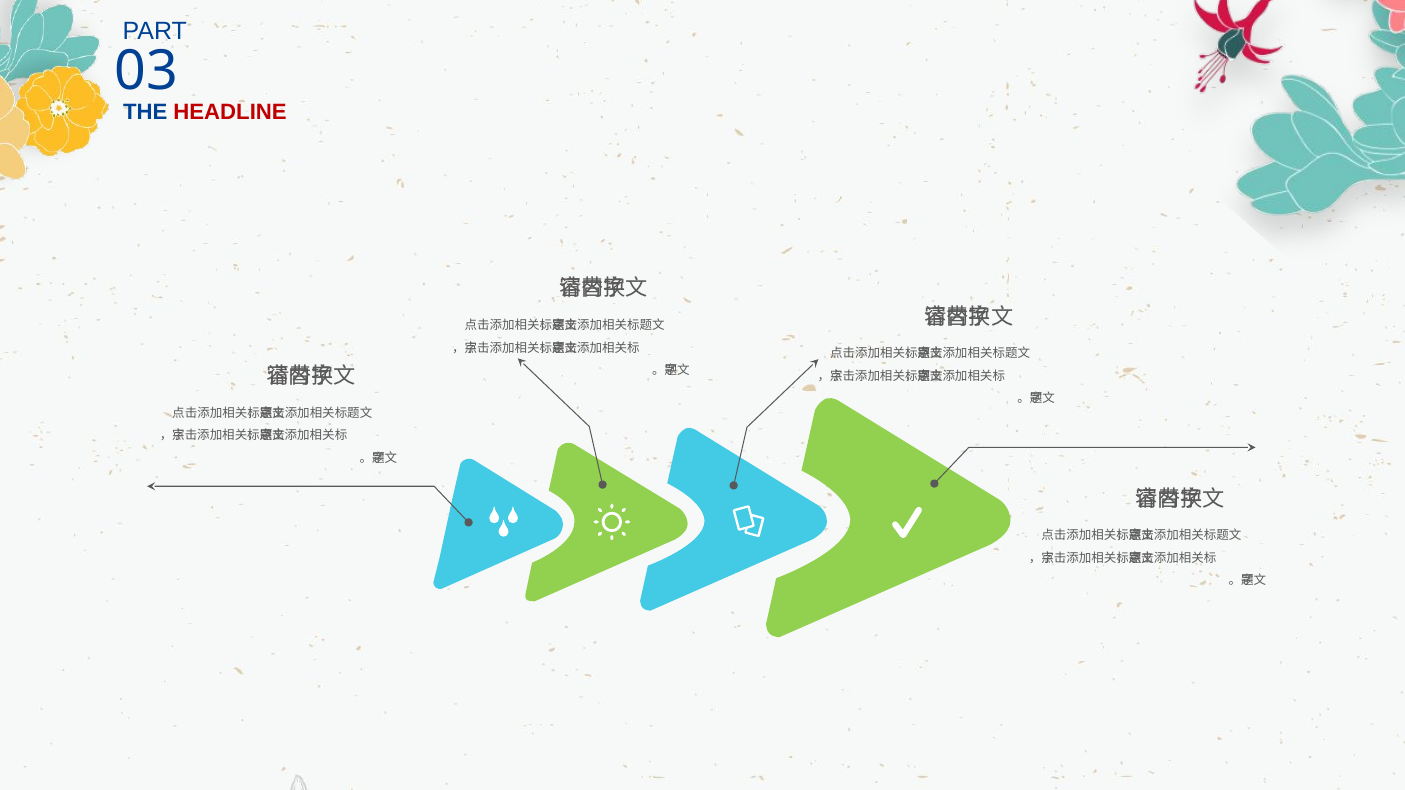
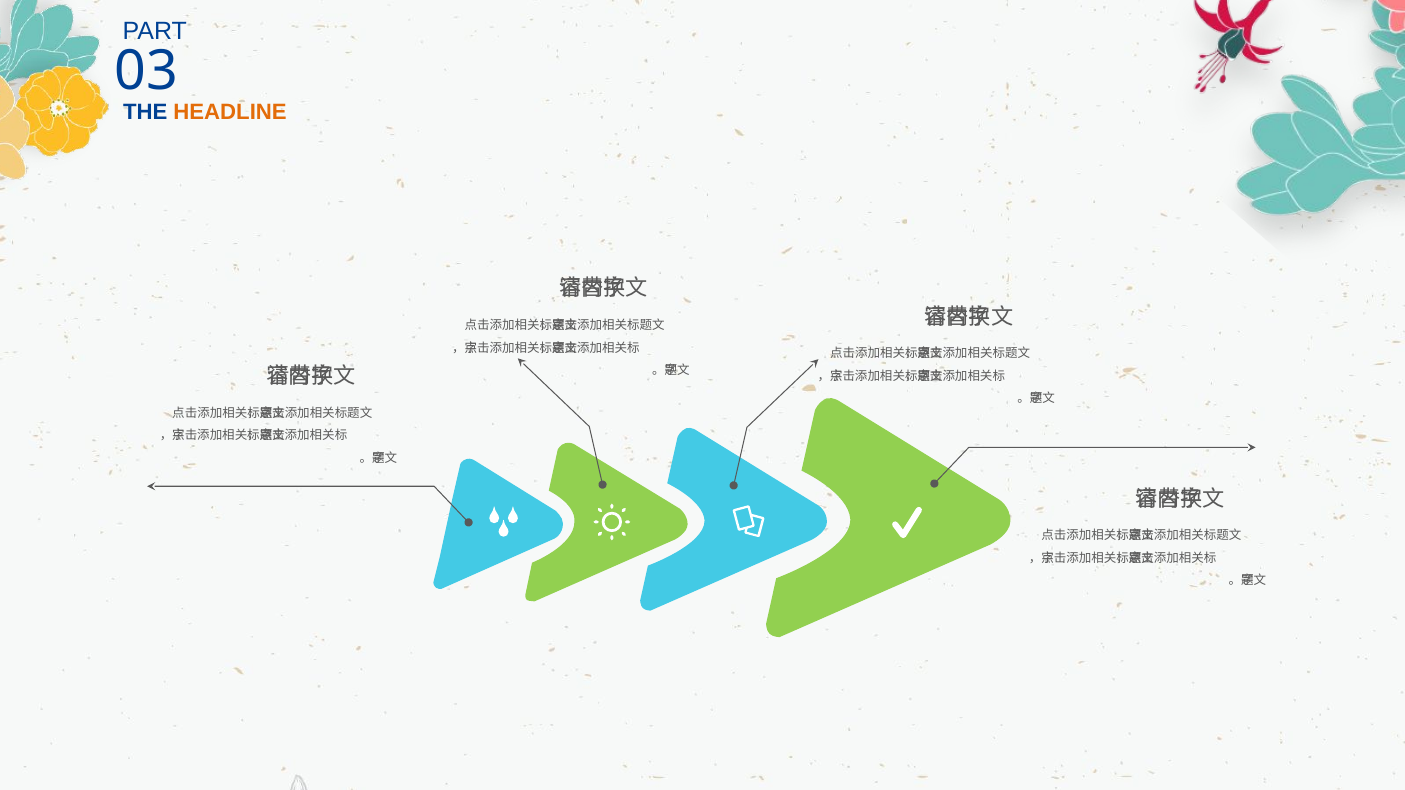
HEADLINE colour: red -> orange (230, 112)
